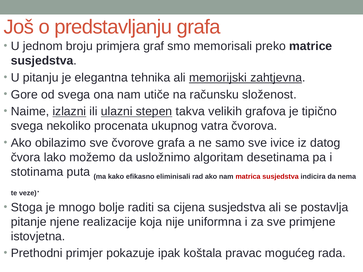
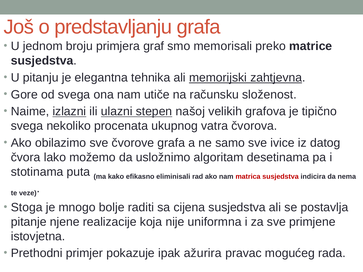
takva: takva -> našoj (190, 112)
koštala: koštala -> ažurira (203, 253)
